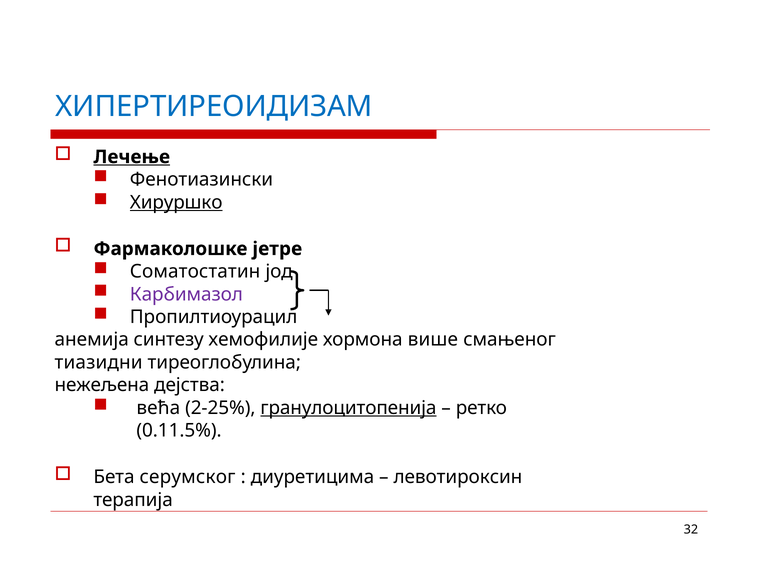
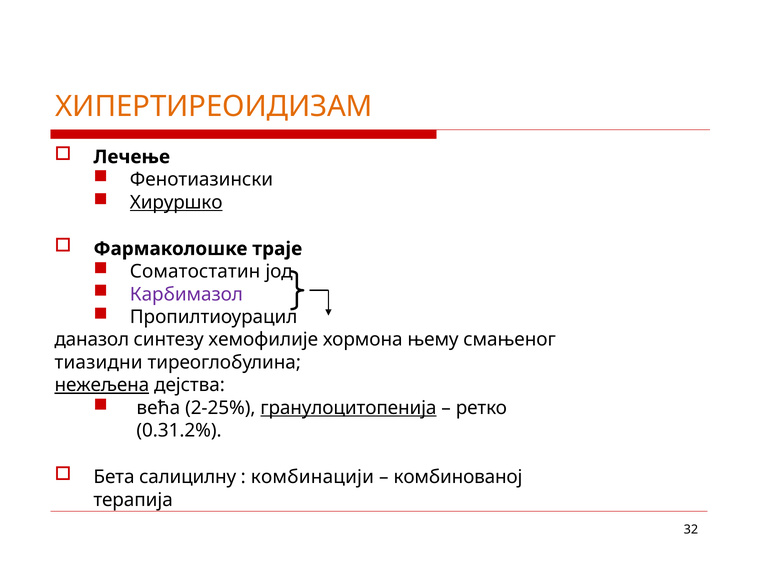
ХИПЕРТИРЕОИДИЗАМ colour: blue -> orange (214, 107)
Лечење underline: present -> none (132, 157)
јетре: јетре -> траје (277, 249)
анемија: анемија -> даназол (92, 340)
више: више -> њему (433, 340)
нежељена underline: none -> present (102, 385)
0.11.5%: 0.11.5% -> 0.31.2% (179, 431)
серумског: серумског -> салицилну (188, 477)
диуретицима: диуретицима -> комбинацији (312, 477)
левотироксин: левотироксин -> комбинованој (458, 477)
